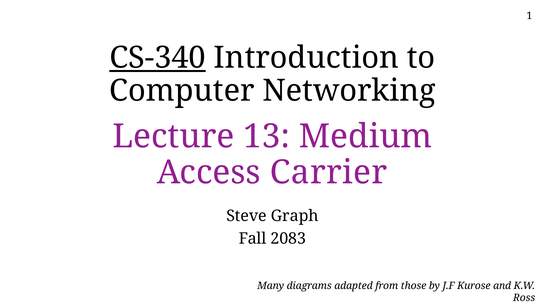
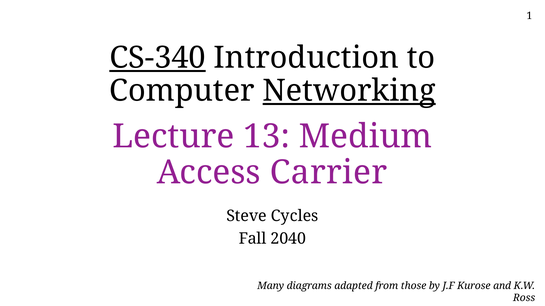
Networking underline: none -> present (349, 91)
Graph: Graph -> Cycles (295, 216)
2083: 2083 -> 2040 (288, 239)
